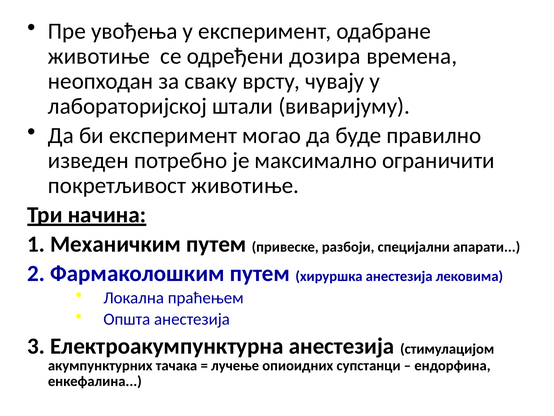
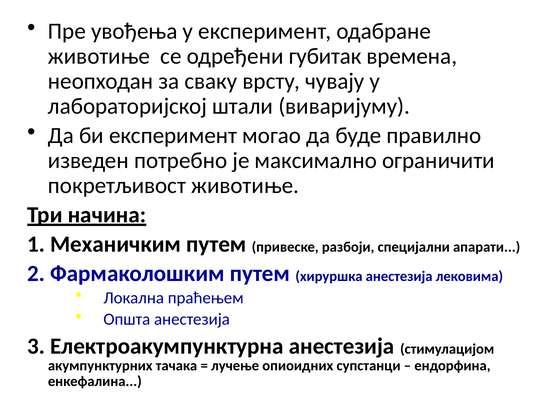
дозира: дозира -> губитак (325, 56)
